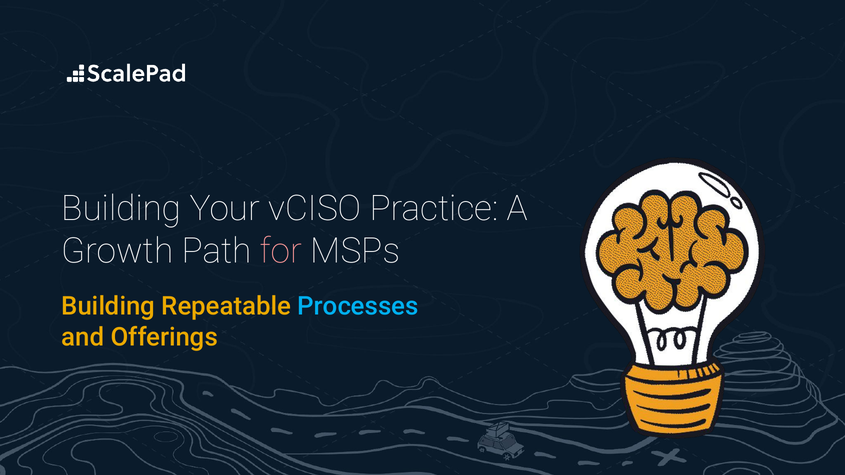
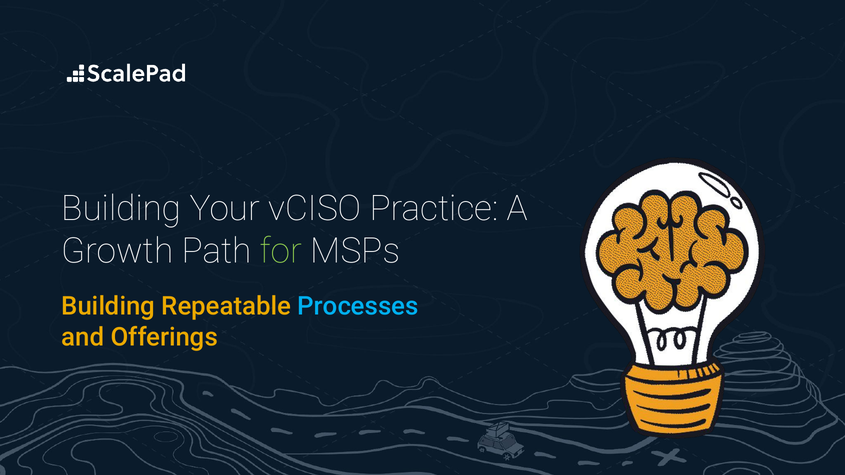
for colour: pink -> light green (281, 251)
